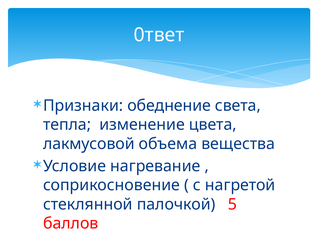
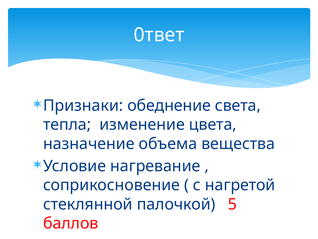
лакмусовой: лакмусовой -> назначение (89, 143)
